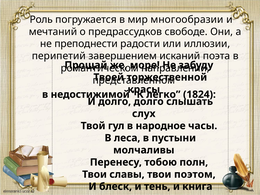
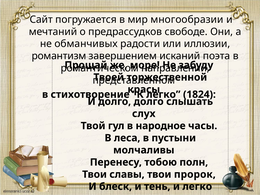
Роль: Роль -> Сайт (41, 20)
преподнести: преподнести -> обманчивых (86, 44)
перипетий: перипетий -> романтизм (59, 56)
недостижимой: недостижимой -> стихотворение (90, 94)
поэтом: поэтом -> пророк (195, 174)
и книга: книга -> легко (197, 187)
